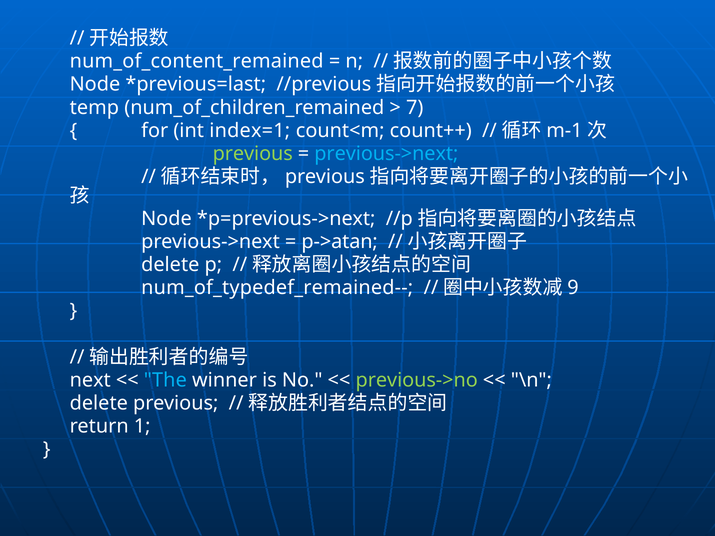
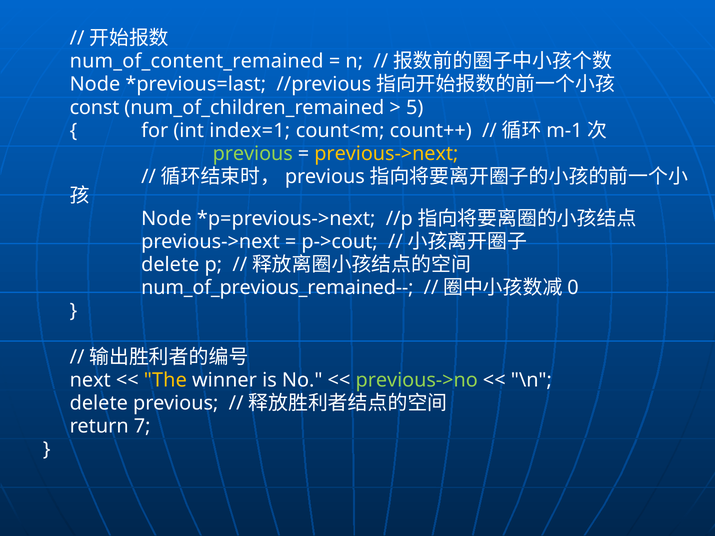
temp: temp -> const (95, 108)
7: 7 -> 5 (415, 108)
previous->next colour: light blue -> yellow (386, 154)
p->atan: p->atan -> p->cout (340, 242)
num_of_typedef_remained--: num_of_typedef_remained-- -> num_of_previous_remained-- (277, 288)
9: 9 -> 0 (573, 288)
The colour: light blue -> yellow (165, 380)
1: 1 -> 7 (142, 426)
